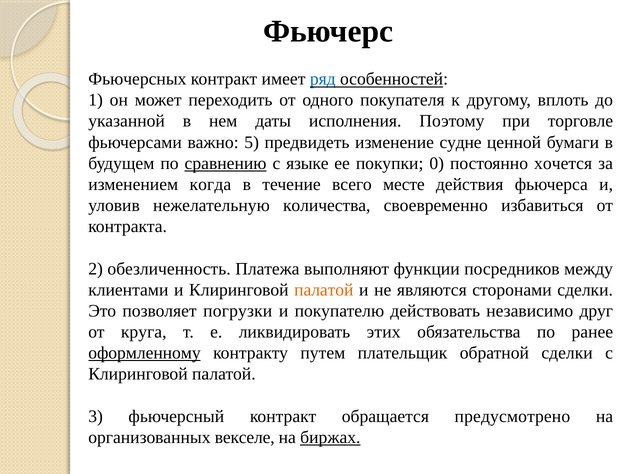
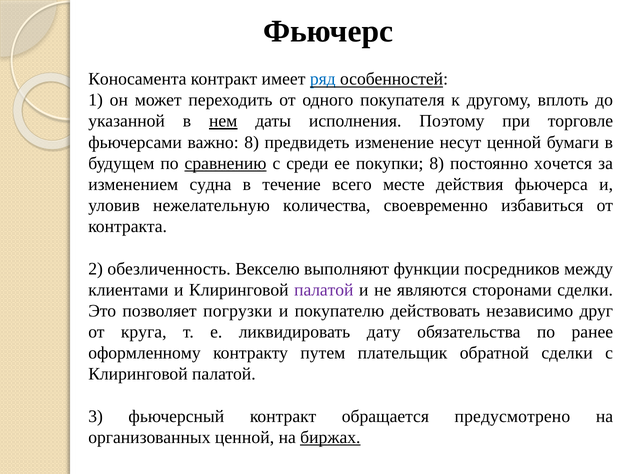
Фьючерсных: Фьючерсных -> Коносамента (137, 79)
нем underline: none -> present (223, 121)
важно 5: 5 -> 8 (252, 142)
судне: судне -> несут (460, 142)
языке: языке -> среди (307, 163)
покупки 0: 0 -> 8 (437, 163)
когда: когда -> судна (211, 184)
Платежа: Платежа -> Векселю (267, 269)
палатой colour: orange -> purple (324, 290)
этих: этих -> дату (384, 332)
оформленному underline: present -> none (144, 353)
организованных векселе: векселе -> ценной (245, 437)
